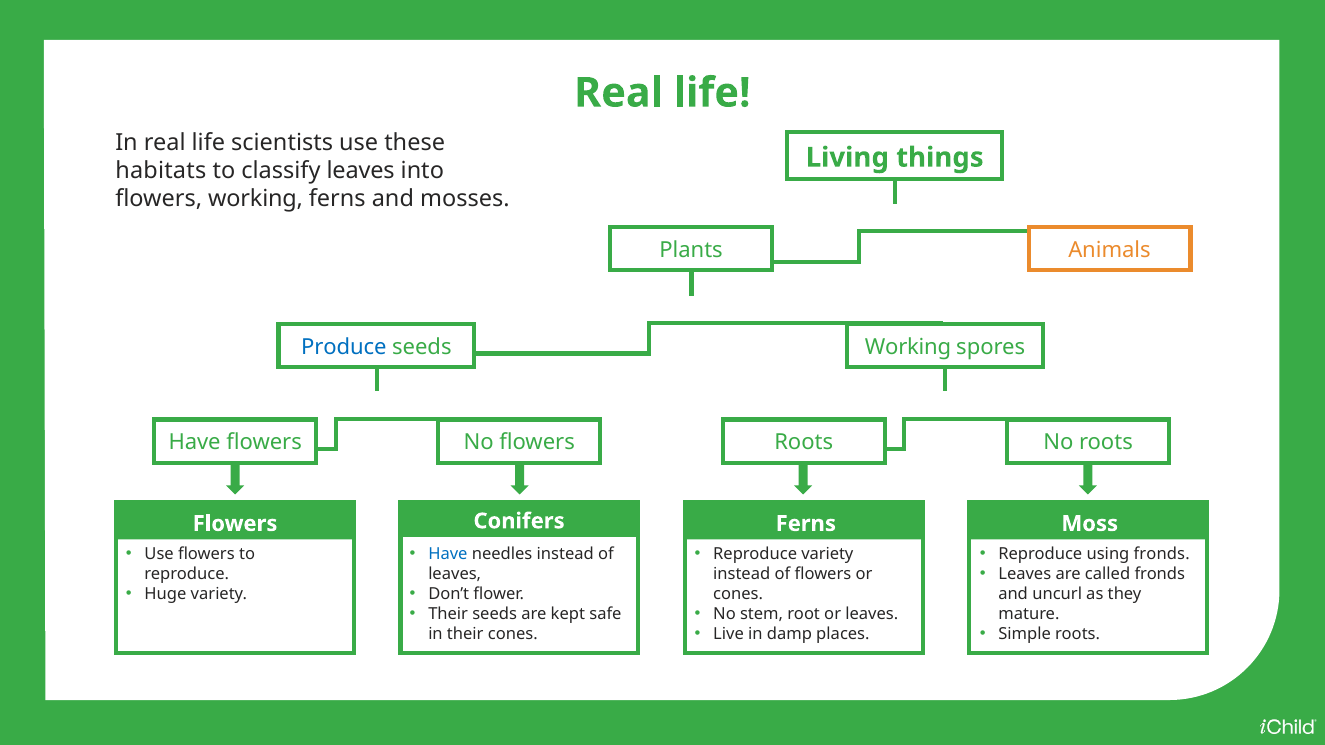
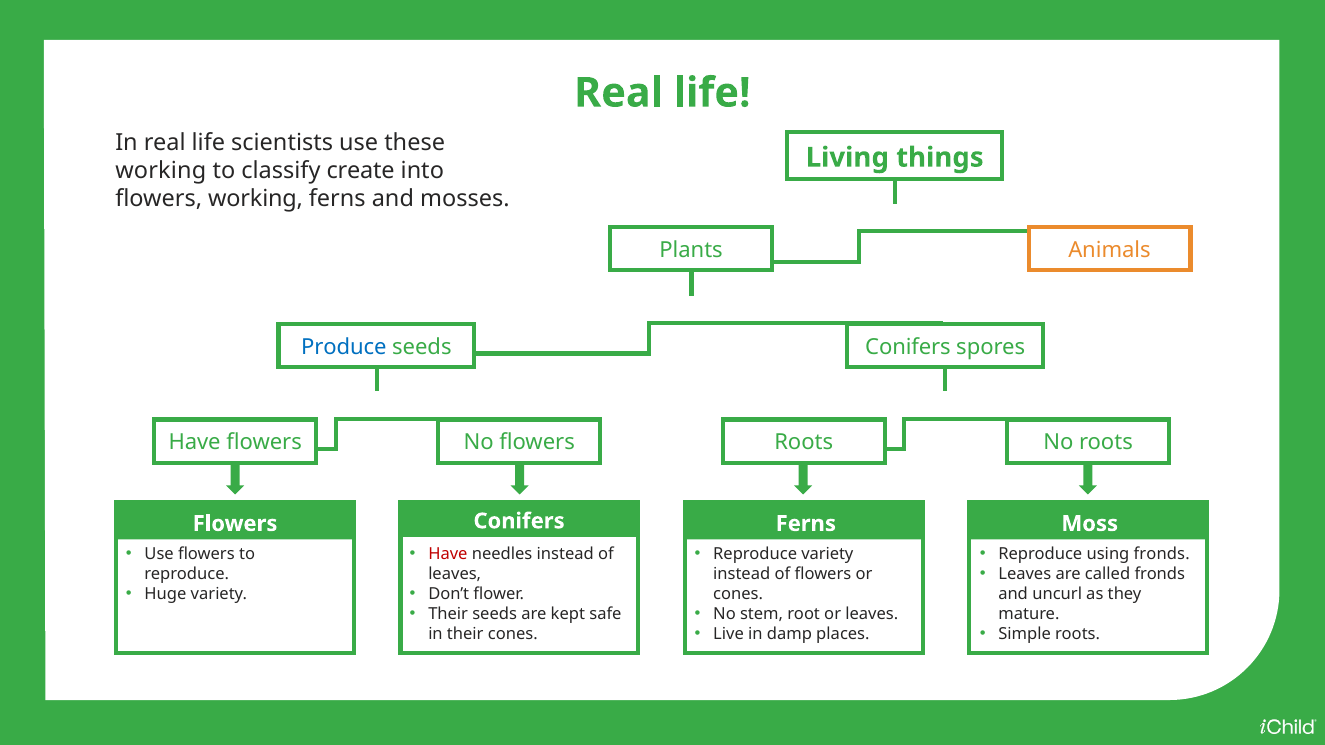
habitats: habitats -> working (161, 171)
classify leaves: leaves -> create (361, 171)
Working: Working -> Conifers (908, 347)
Have colour: blue -> red (448, 555)
